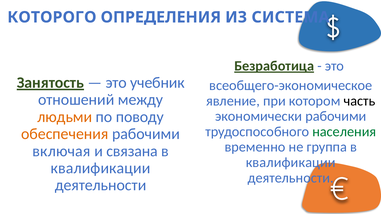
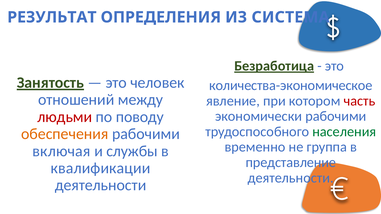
КОТОРОГО: КОТОРОГО -> РЕЗУЛЬТАТ (52, 17)
учебник: учебник -> человек (157, 83)
всеобщего-экономическое: всеобщего-экономическое -> количества-экономическое (291, 86)
часть colour: black -> red (360, 101)
людьми colour: orange -> red (65, 117)
связана: связана -> службы (132, 151)
квалификации: квалификации -> представление (291, 163)
